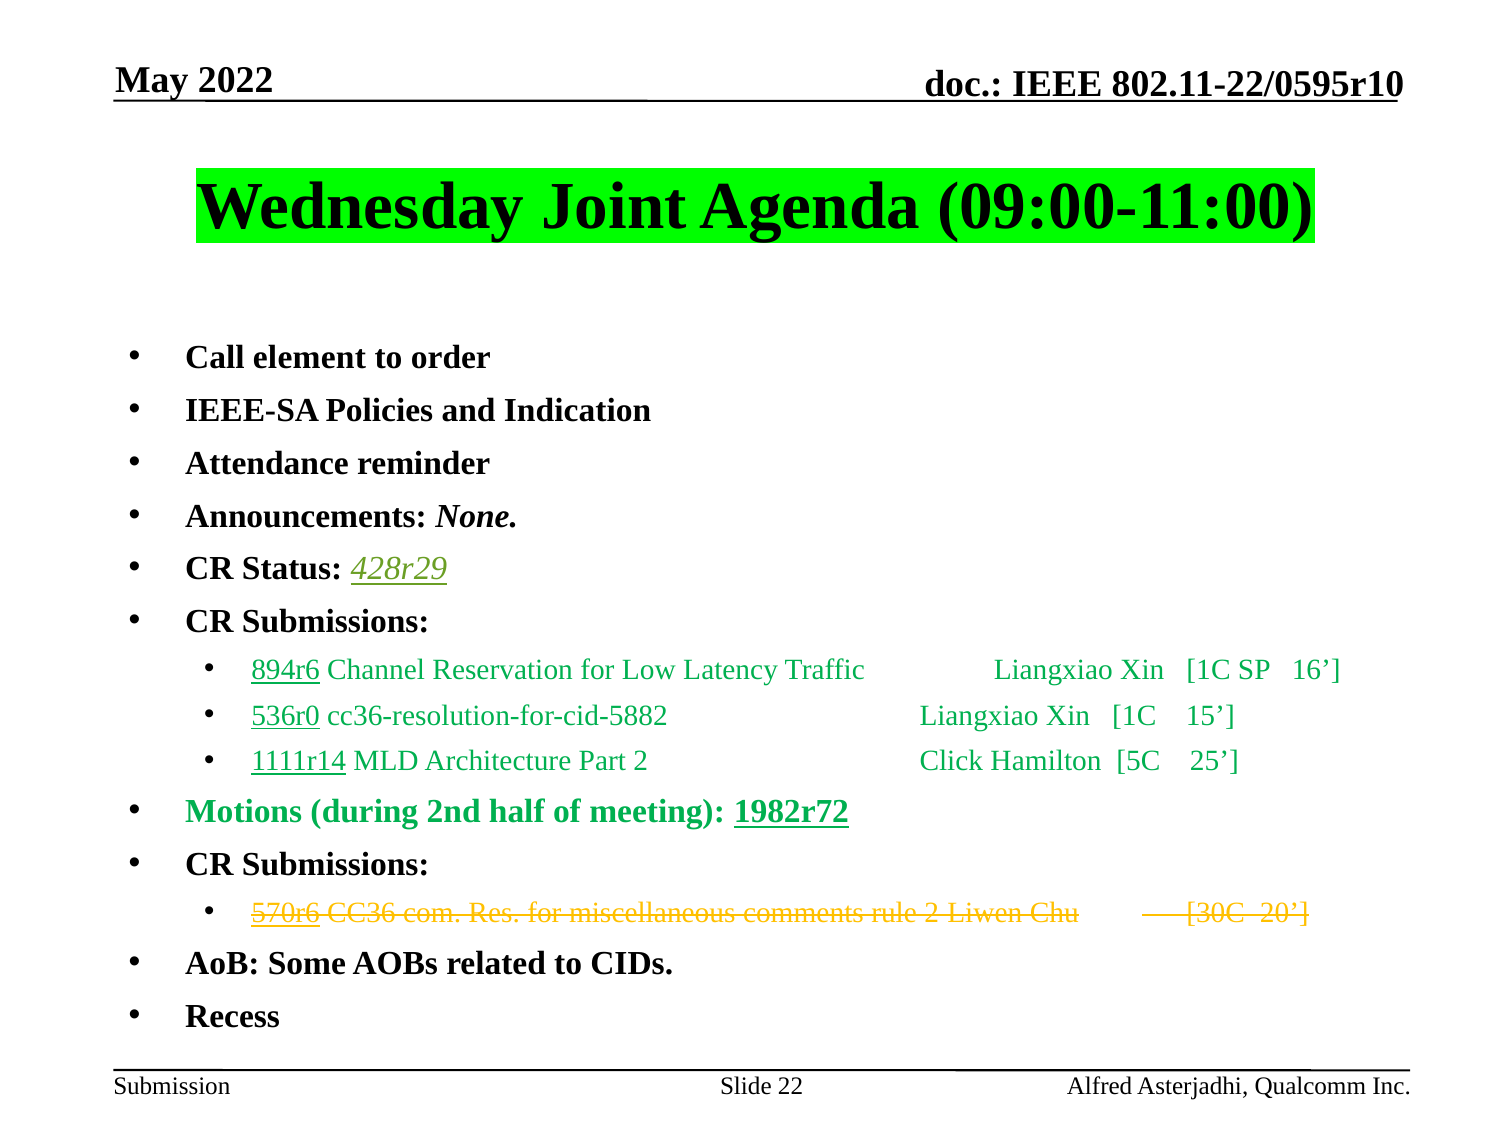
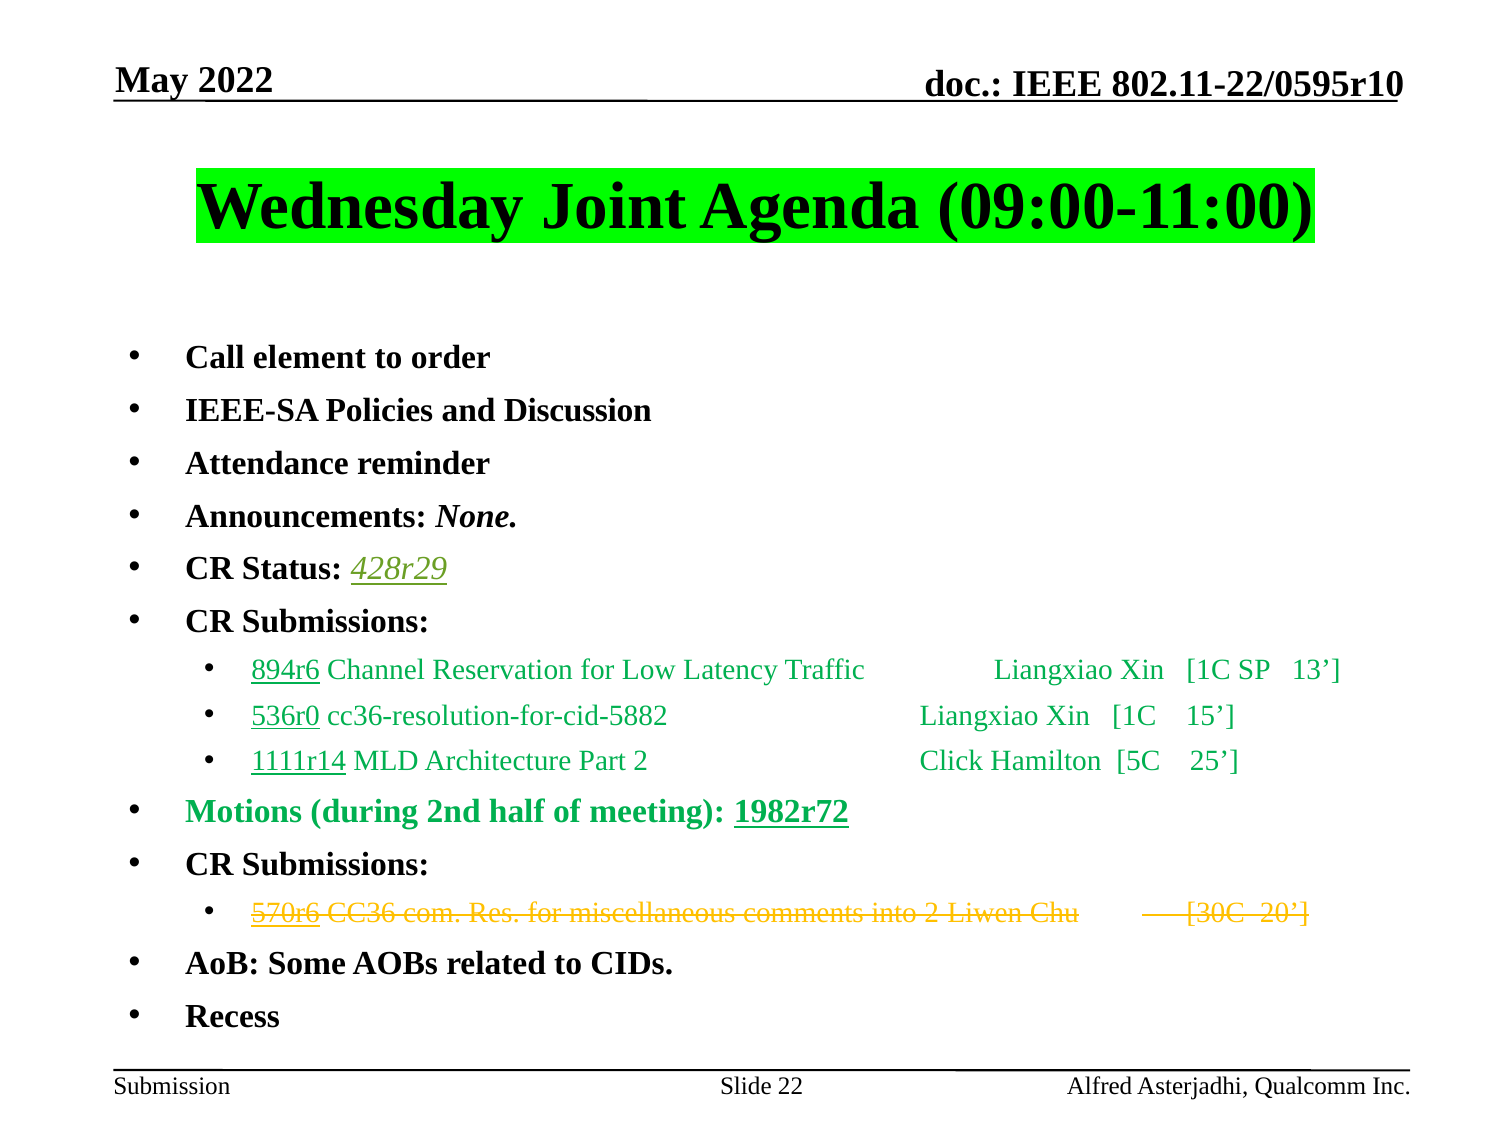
Indication: Indication -> Discussion (578, 410)
16: 16 -> 13 (1316, 670)
rule: rule -> into (894, 913)
